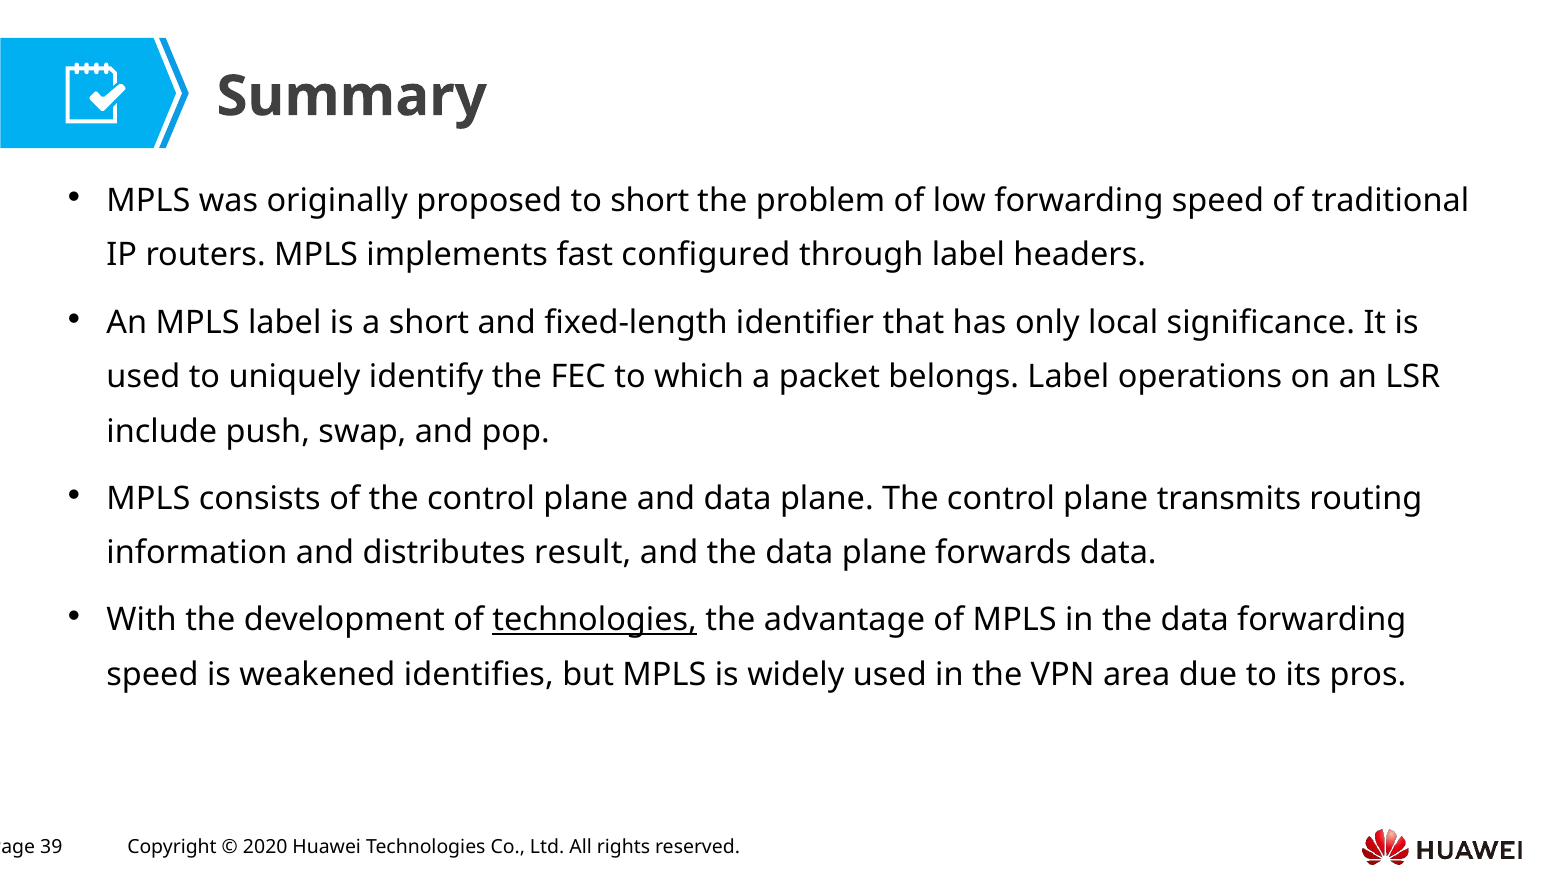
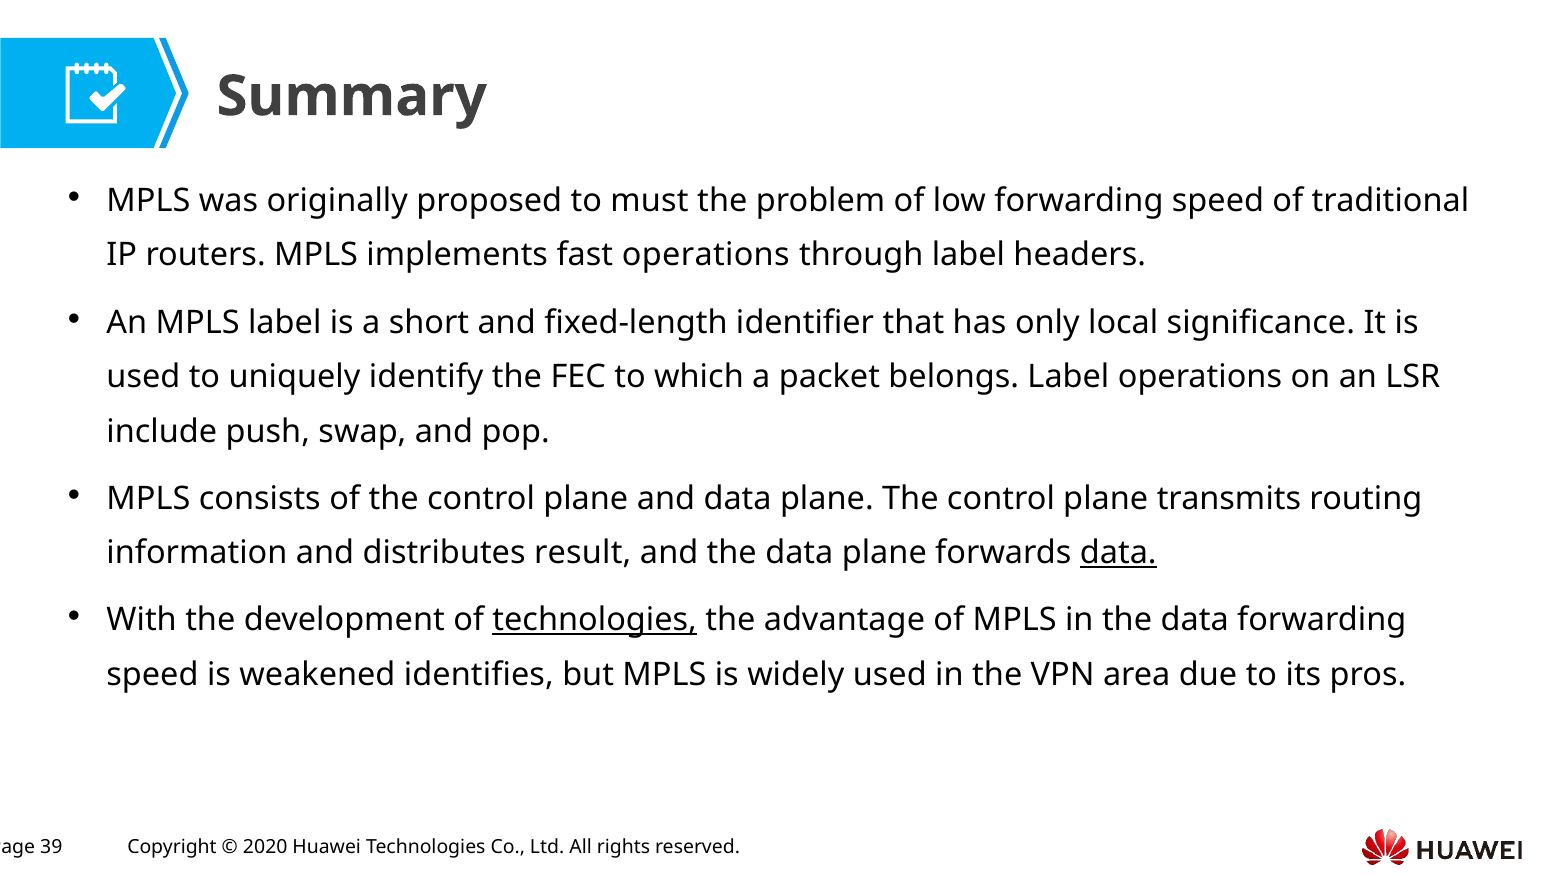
to short: short -> must (650, 201)
fast configured: configured -> operations (706, 255)
data underline: none -> present (1118, 553)
